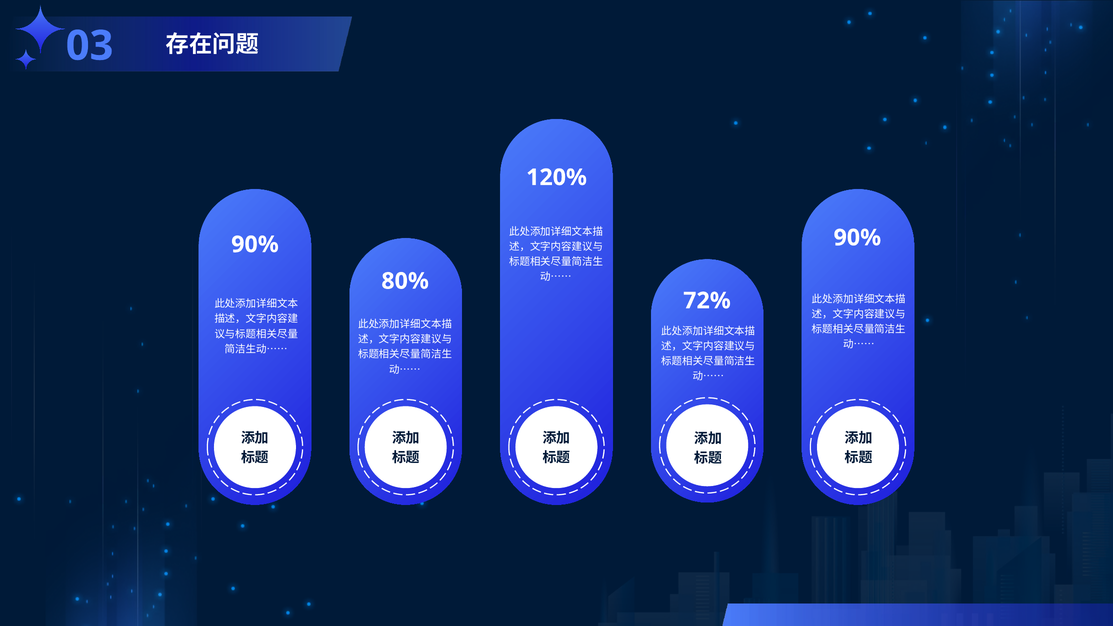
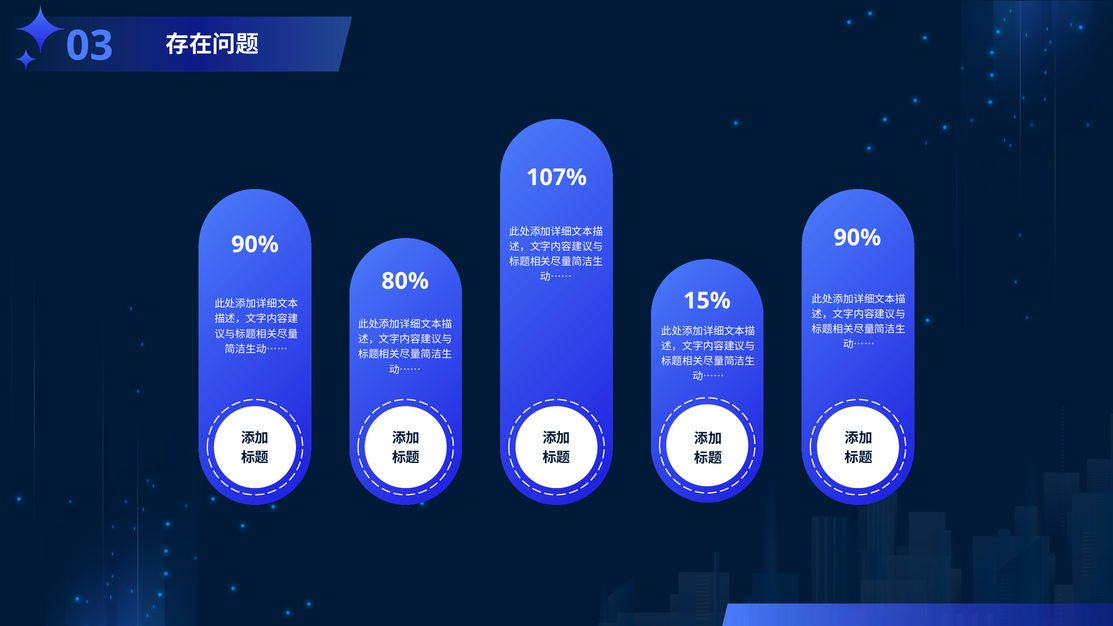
120%: 120% -> 107% (557, 177)
72%: 72% -> 15% (707, 301)
